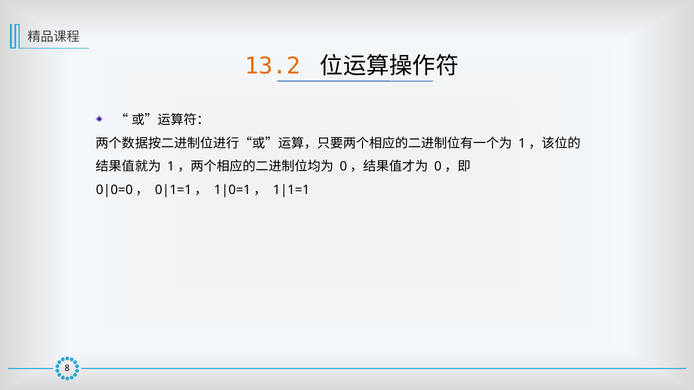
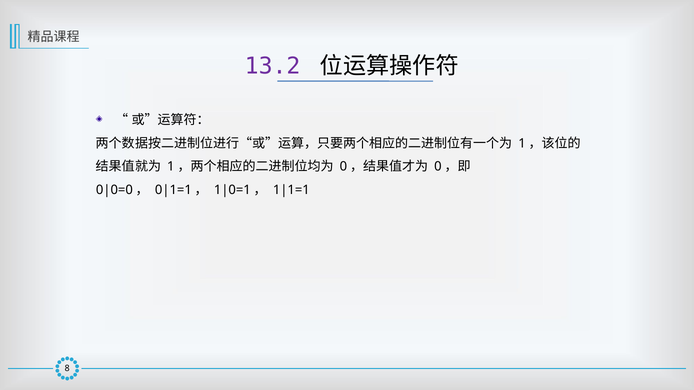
13.2 colour: orange -> purple (273, 66)
